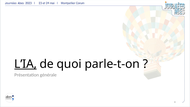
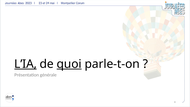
quoi underline: none -> present (69, 64)
